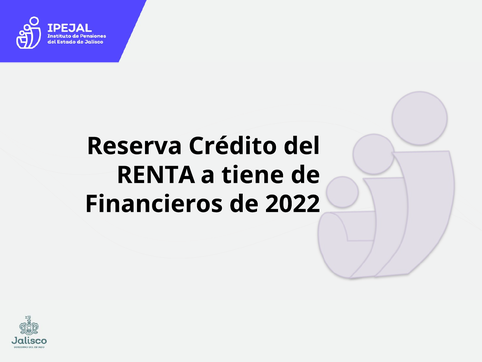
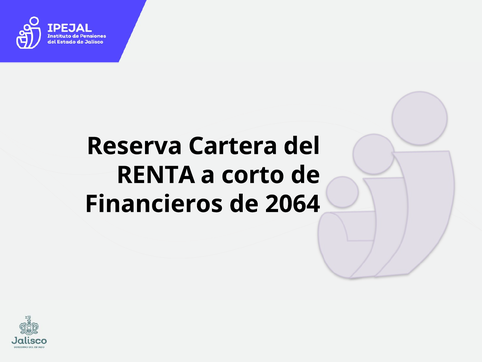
Crédito: Crédito -> Cartera (233, 146)
tiene: tiene -> corto (253, 175)
2022: 2022 -> 2064 (293, 204)
